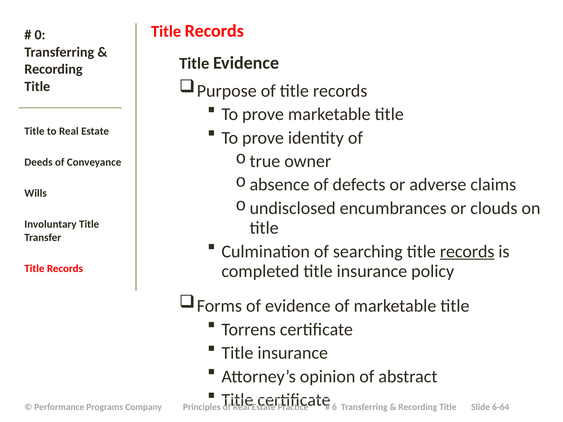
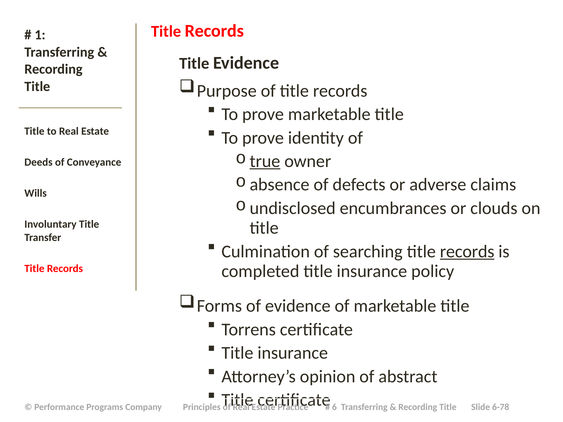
0: 0 -> 1 (40, 35)
true underline: none -> present (265, 161)
6-64: 6-64 -> 6-78 (501, 407)
